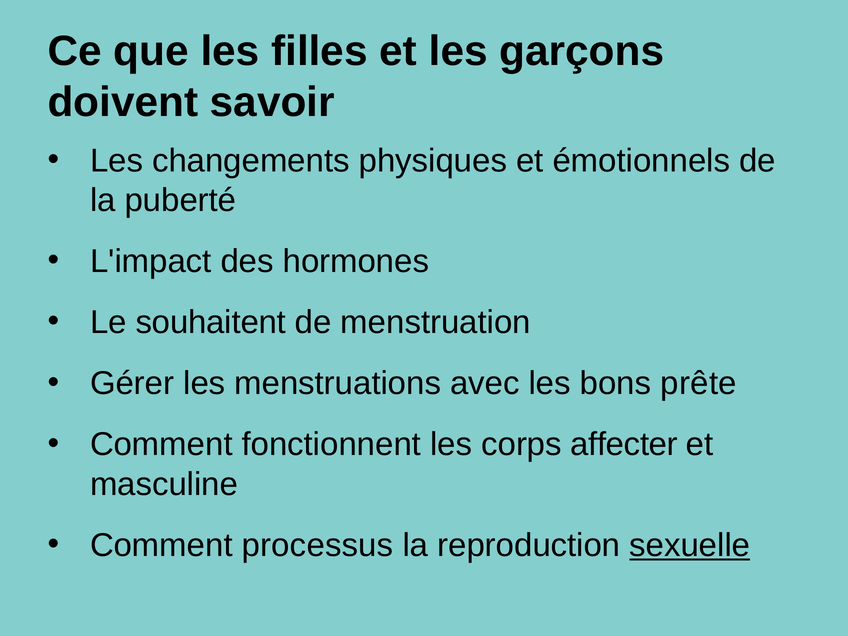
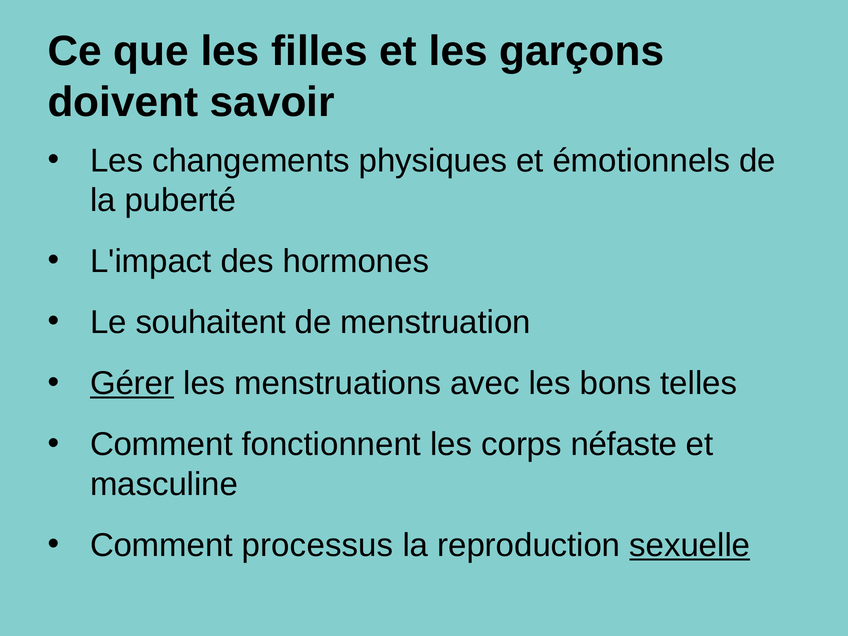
Gérer underline: none -> present (132, 384)
prête: prête -> telles (699, 384)
affecter: affecter -> néfaste (624, 445)
